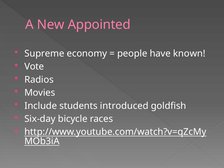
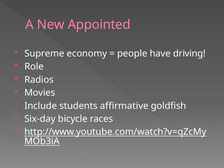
known: known -> driving (189, 53)
Vote: Vote -> Role (34, 67)
introduced: introduced -> affirmative (124, 106)
